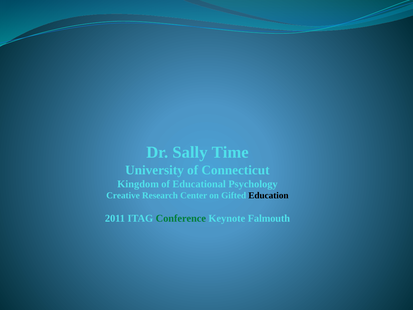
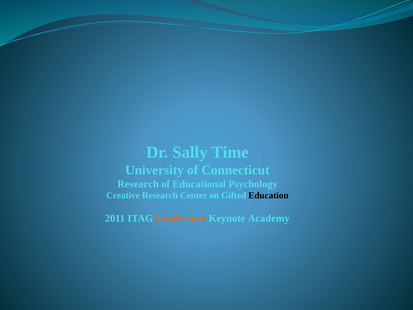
Kingdom: Kingdom -> Research (138, 184)
Conference colour: green -> orange (181, 218)
Falmouth: Falmouth -> Academy (269, 218)
